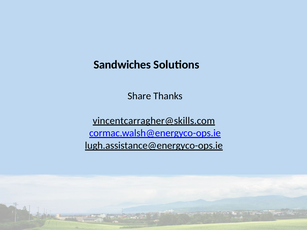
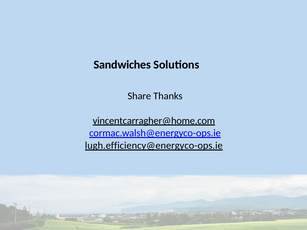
vincentcarragher@skills.com: vincentcarragher@skills.com -> vincentcarragher@home.com (154, 121)
lugh.assistance@energyco-ops.ie: lugh.assistance@energyco-ops.ie -> lugh.efficiency@energyco-ops.ie (154, 146)
